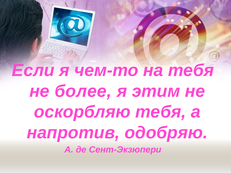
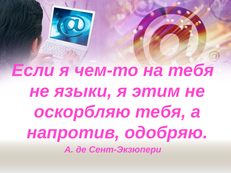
более: более -> языки (83, 91)
